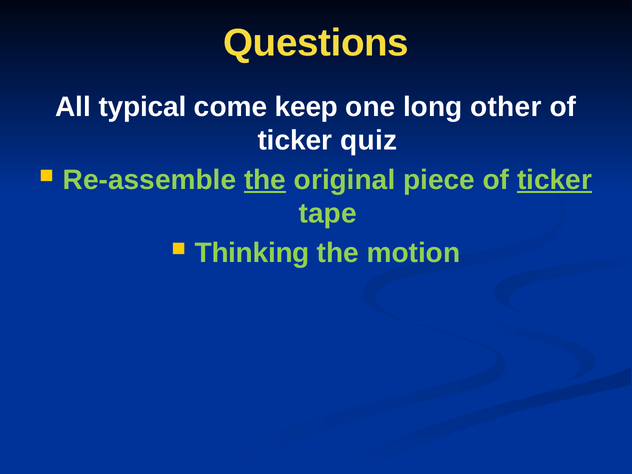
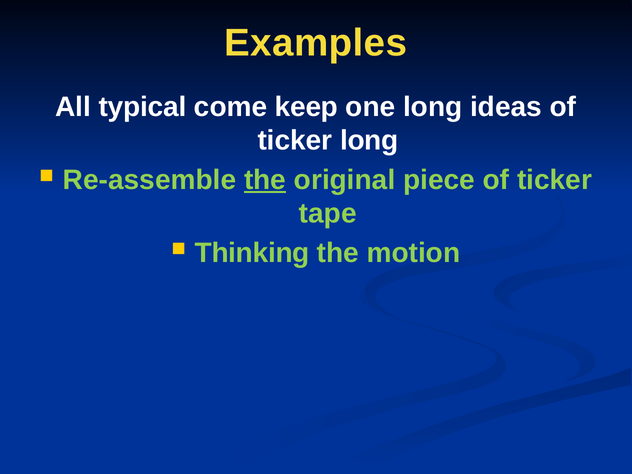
Questions: Questions -> Examples (316, 43)
other: other -> ideas (506, 107)
ticker quiz: quiz -> long (369, 141)
ticker underline: present -> none (555, 180)
